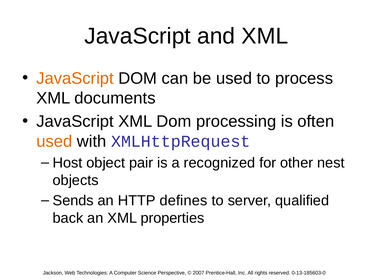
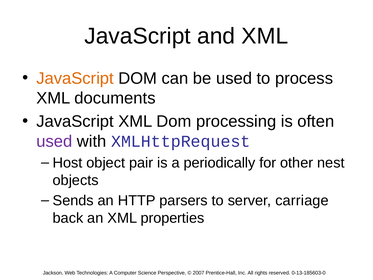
used colour: orange -> purple (54, 141)
recognized: recognized -> periodically (220, 163)
defines: defines -> parsers (184, 200)
qualified: qualified -> carriage (302, 200)
